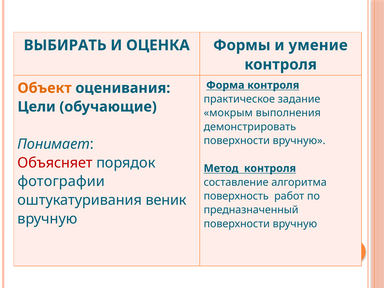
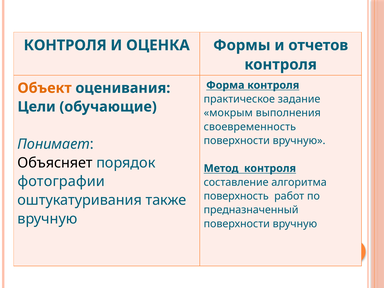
ВЫБИРАТЬ: ВЫБИРАТЬ -> КОНТРОЛЯ (65, 45)
умение: умение -> отчетов (318, 45)
демонстрировать: демонстрировать -> своевременность (250, 127)
Объясняет colour: red -> black (55, 163)
веник: веник -> также (166, 200)
